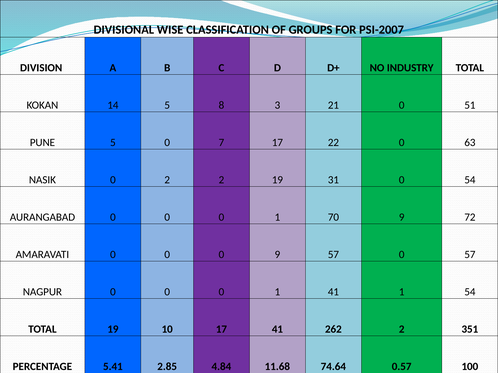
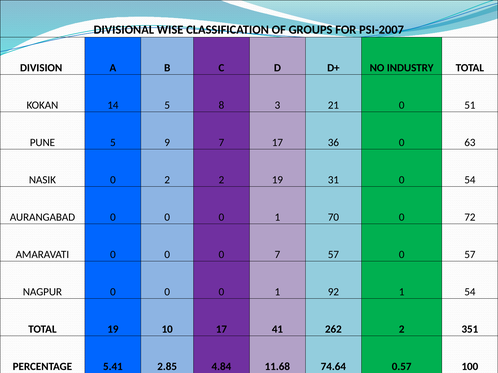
5 0: 0 -> 9 (167, 143)
22: 22 -> 36 (333, 143)
70 9: 9 -> 0 (402, 217)
0 9: 9 -> 7 (277, 255)
1 41: 41 -> 92 (333, 292)
